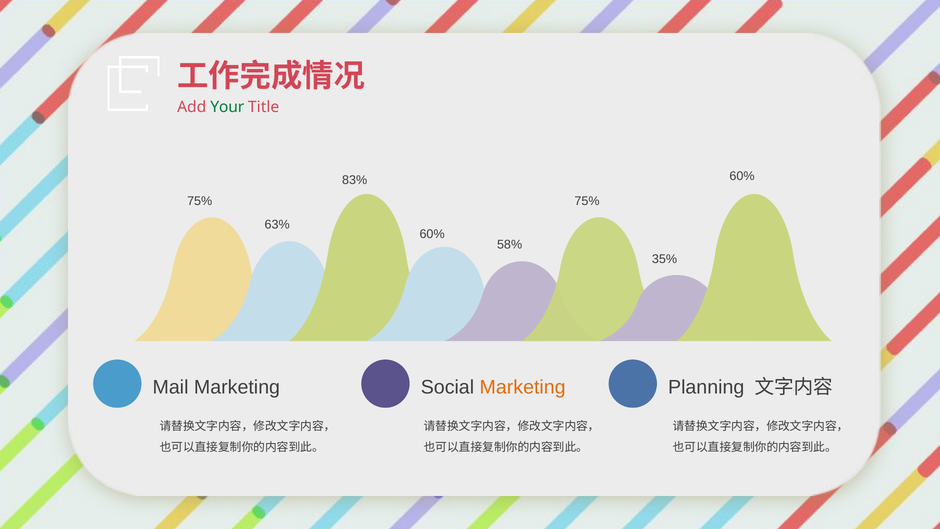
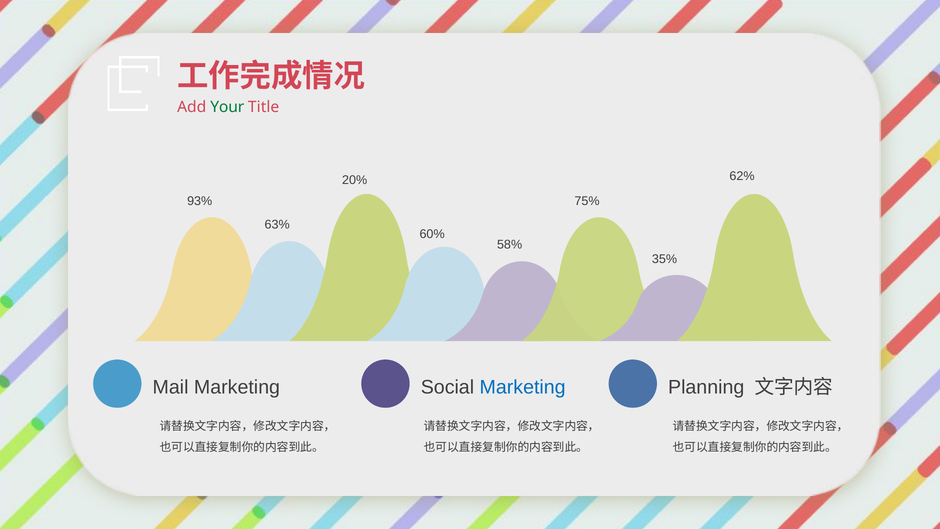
60%: 60% -> 62% (742, 176)
83%: 83% -> 20% (355, 180)
75%: 75% -> 93% (200, 201)
Marketing colour: orange -> blue (523, 387)
